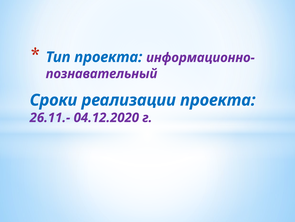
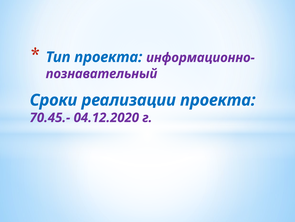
26.11.-: 26.11.- -> 70.45.- (50, 117)
